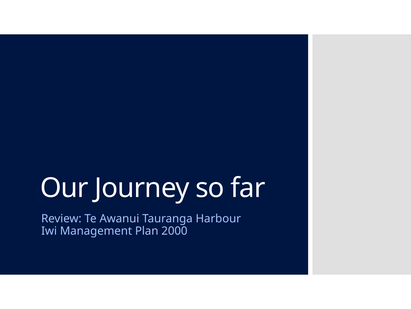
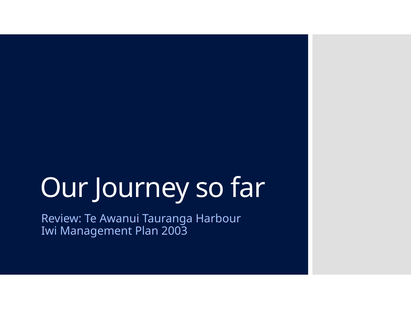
2000: 2000 -> 2003 (174, 230)
